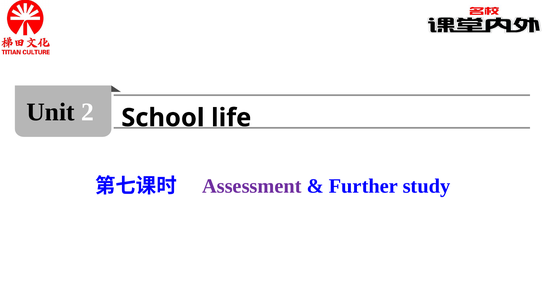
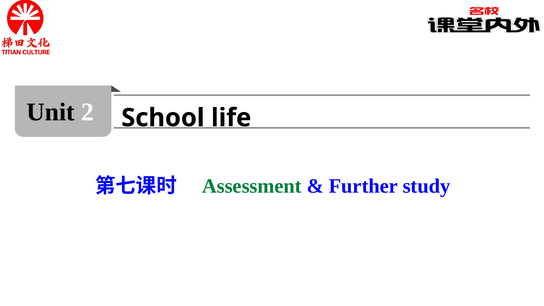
Assessment colour: purple -> green (252, 186)
